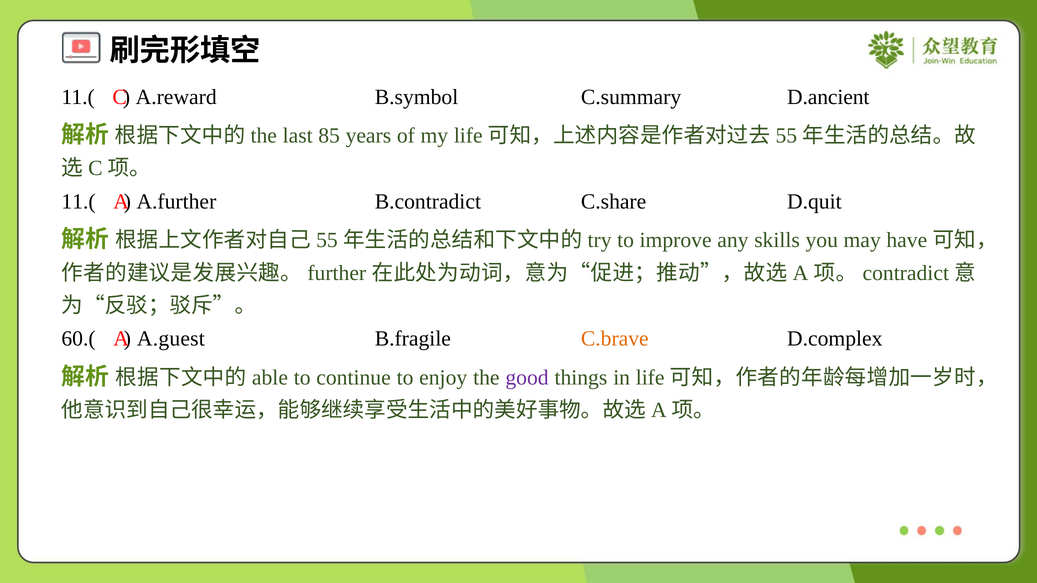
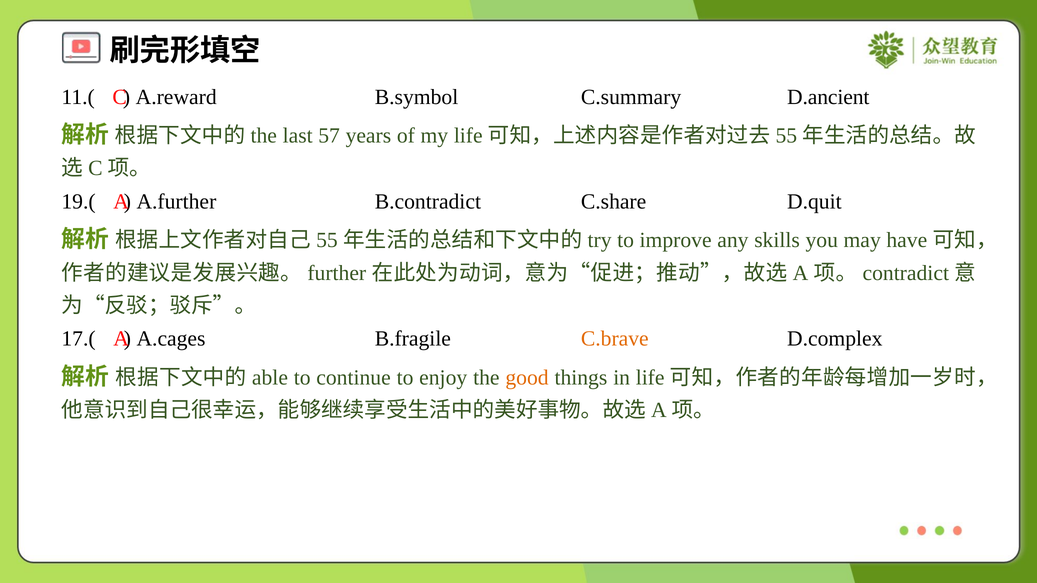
85: 85 -> 57 (329, 136)
11.(: 11.( -> 19.( (79, 201)
60.(: 60.( -> 17.( (79, 339)
A.guest: A.guest -> A.cages (171, 339)
good colour: purple -> orange (527, 378)
